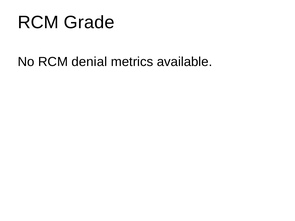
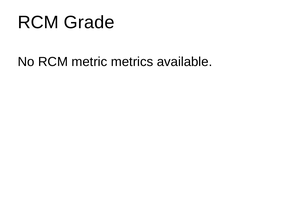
denial: denial -> metric (89, 62)
